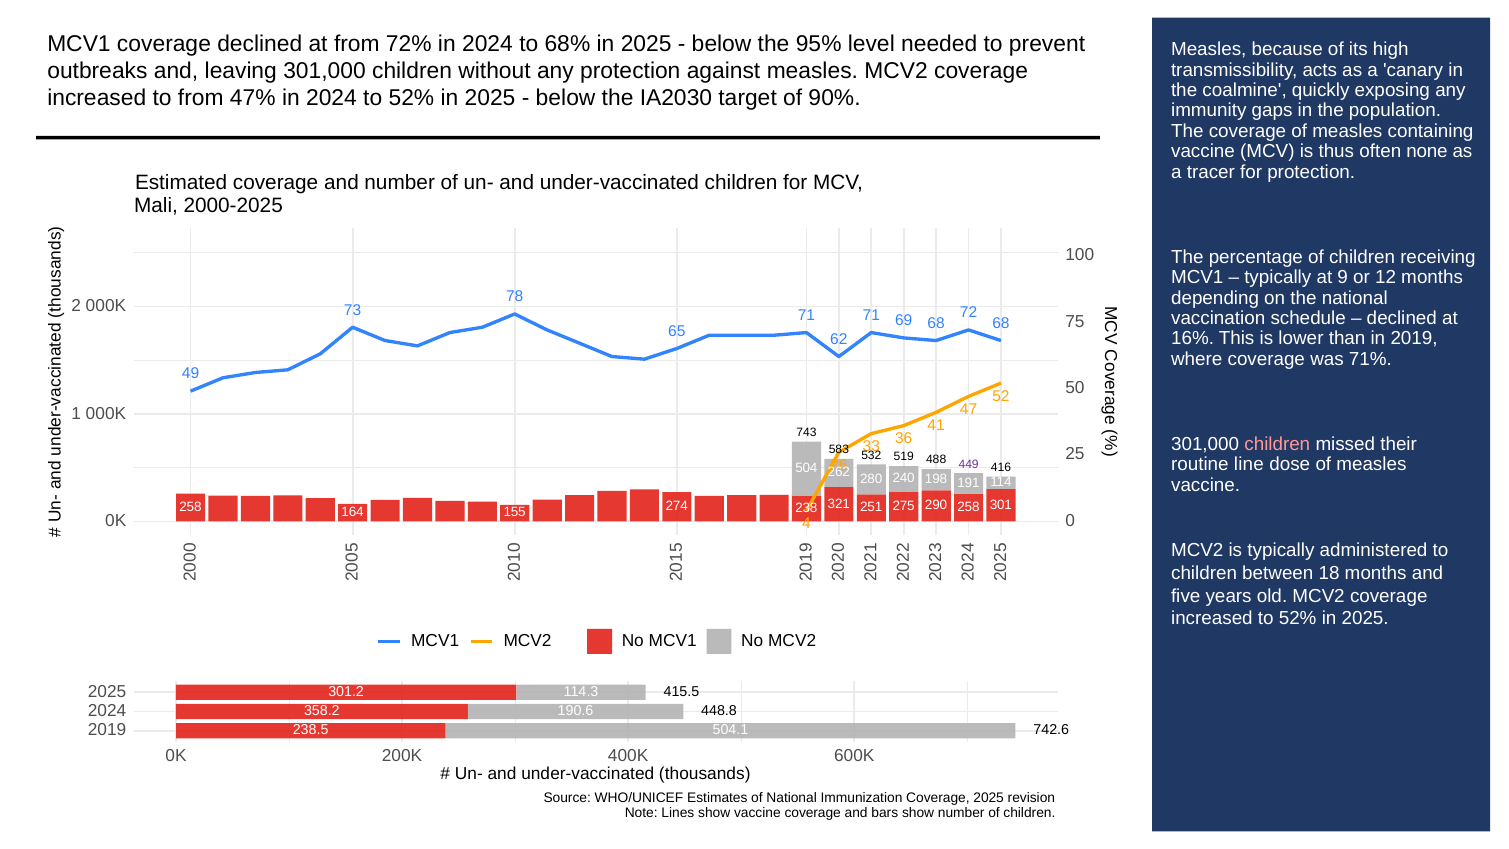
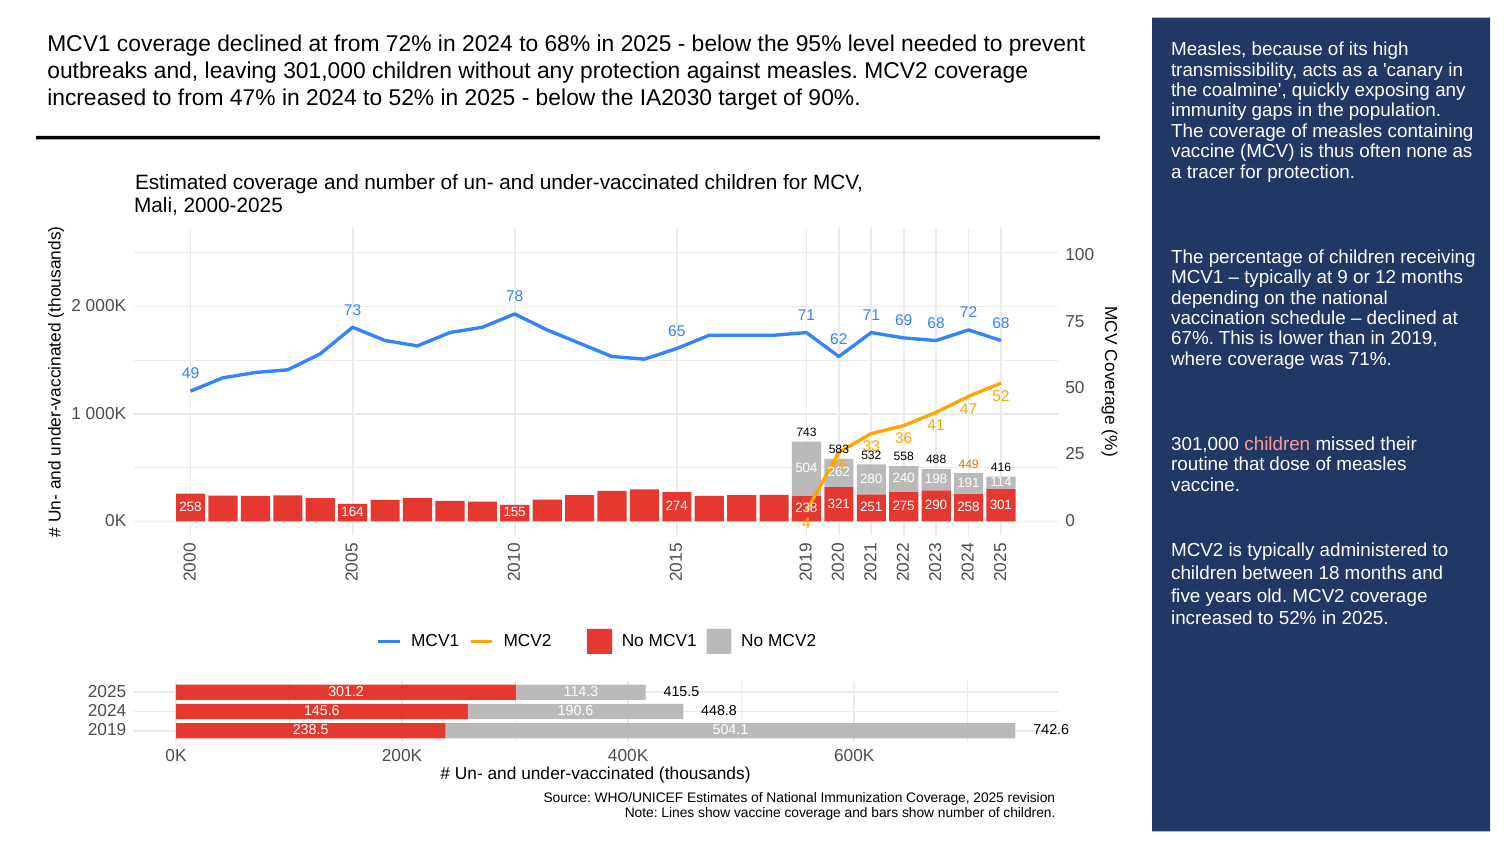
16%: 16% -> 67% (1193, 339)
519: 519 -> 558 (904, 457)
449 colour: purple -> orange (969, 464)
line: line -> that (1249, 465)
358.2: 358.2 -> 145.6 (322, 711)
